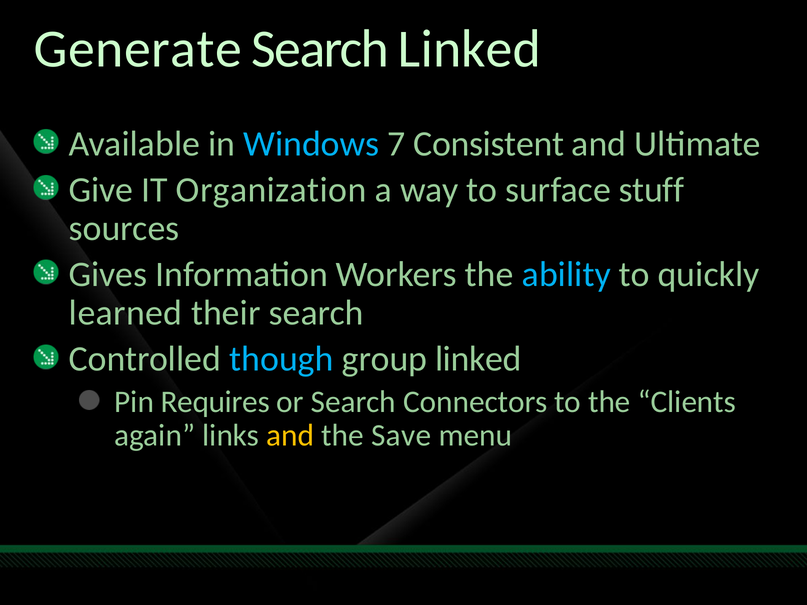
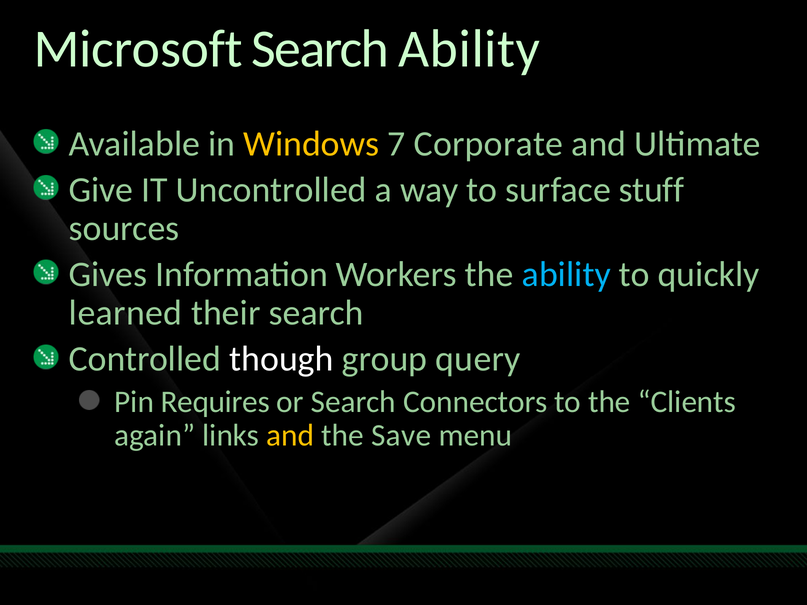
Generate: Generate -> Microsoft (138, 49)
Search Linked: Linked -> Ability (469, 49)
Windows colour: light blue -> yellow (311, 144)
Consistent: Consistent -> Corporate (488, 144)
Organization: Organization -> Uncontrolled (271, 190)
though colour: light blue -> white (281, 359)
group linked: linked -> query (478, 359)
